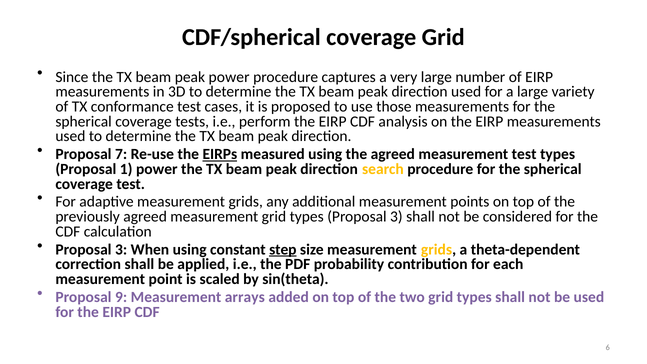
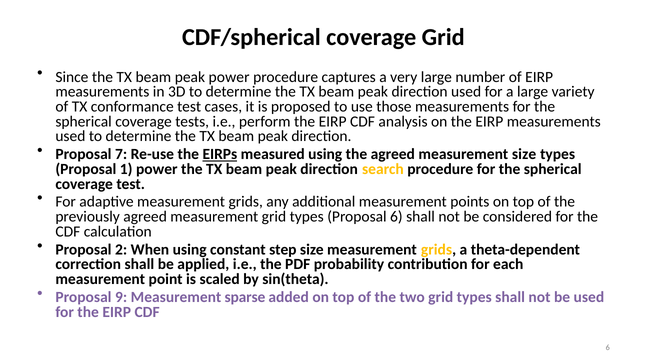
measurement test: test -> size (524, 154)
types Proposal 3: 3 -> 6 (396, 217)
3: 3 -> 2 (121, 249)
step underline: present -> none (283, 249)
arrays: arrays -> sparse (245, 297)
